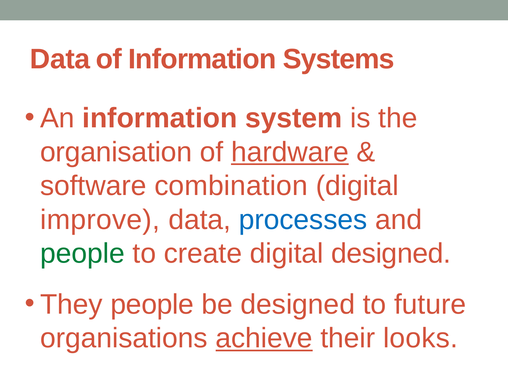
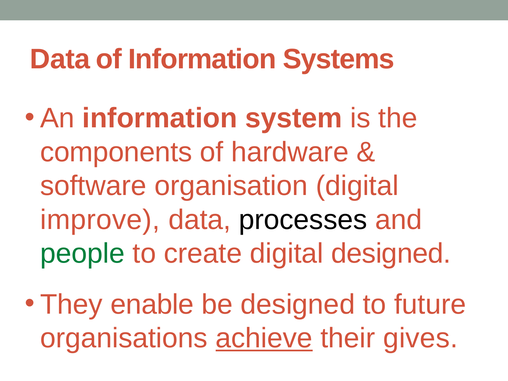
organisation: organisation -> components (116, 152)
hardware underline: present -> none (290, 152)
combination: combination -> organisation (231, 186)
processes colour: blue -> black (303, 220)
They people: people -> enable (152, 304)
looks: looks -> gives (421, 338)
